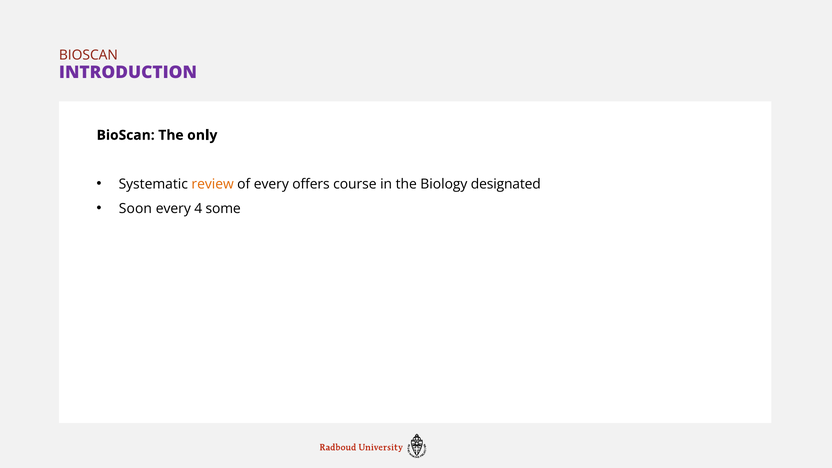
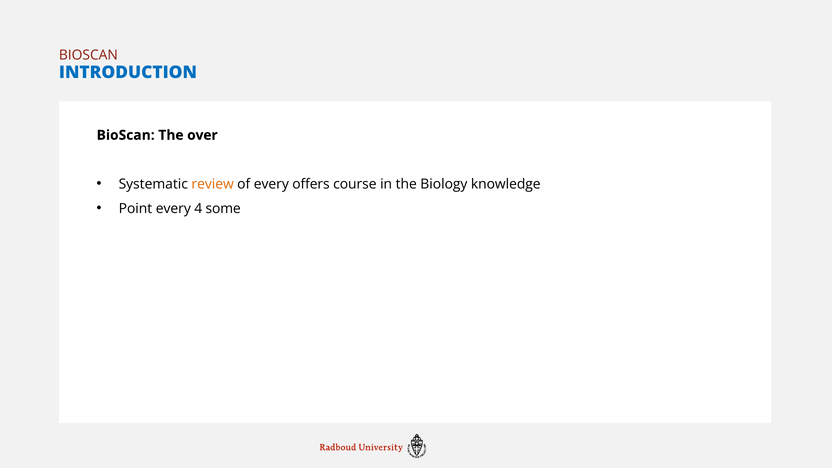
INTRODUCTION colour: purple -> blue (128, 73)
only: only -> over (202, 135)
designated: designated -> knowledge (506, 184)
Soon: Soon -> Point (135, 209)
